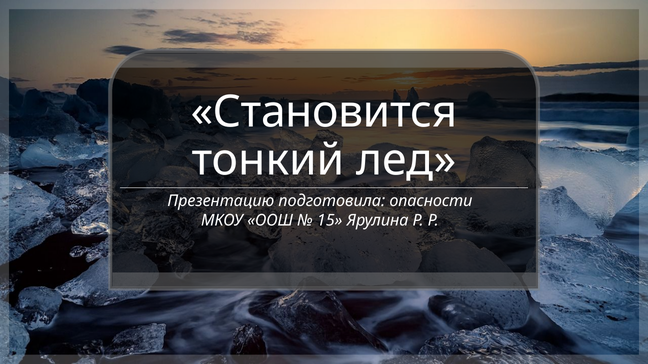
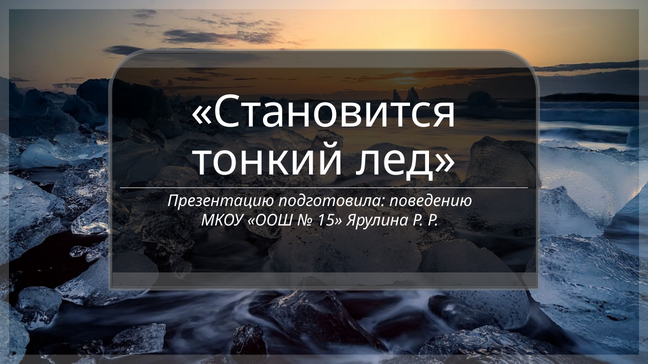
опасности: опасности -> поведению (431, 201)
